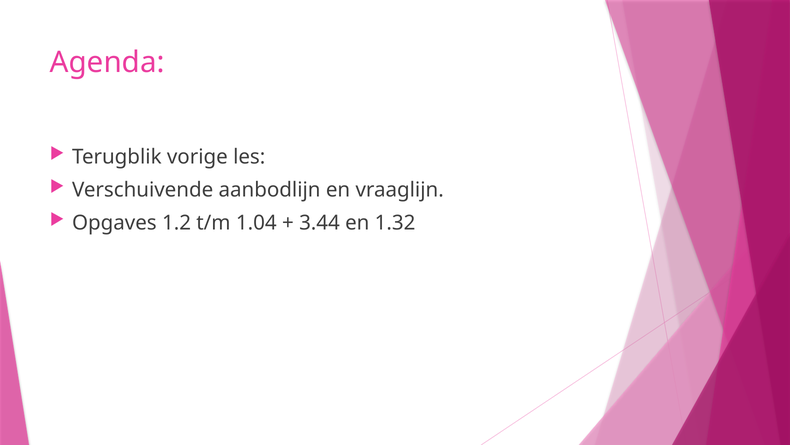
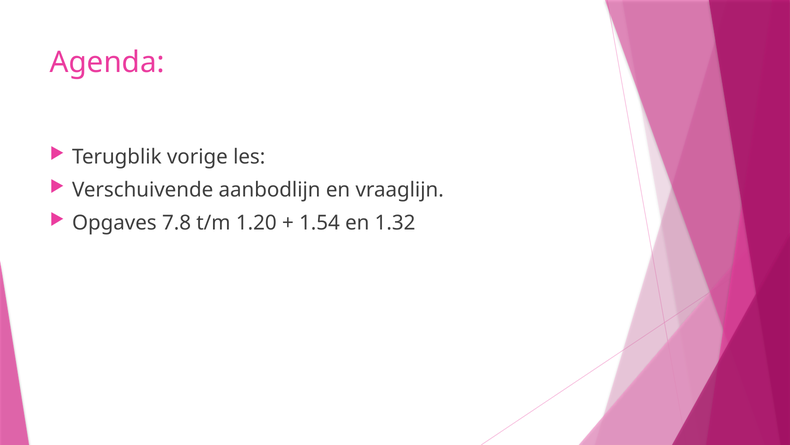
1.2: 1.2 -> 7.8 (177, 223)
1.04: 1.04 -> 1.20 (256, 223)
3.44: 3.44 -> 1.54 (319, 223)
